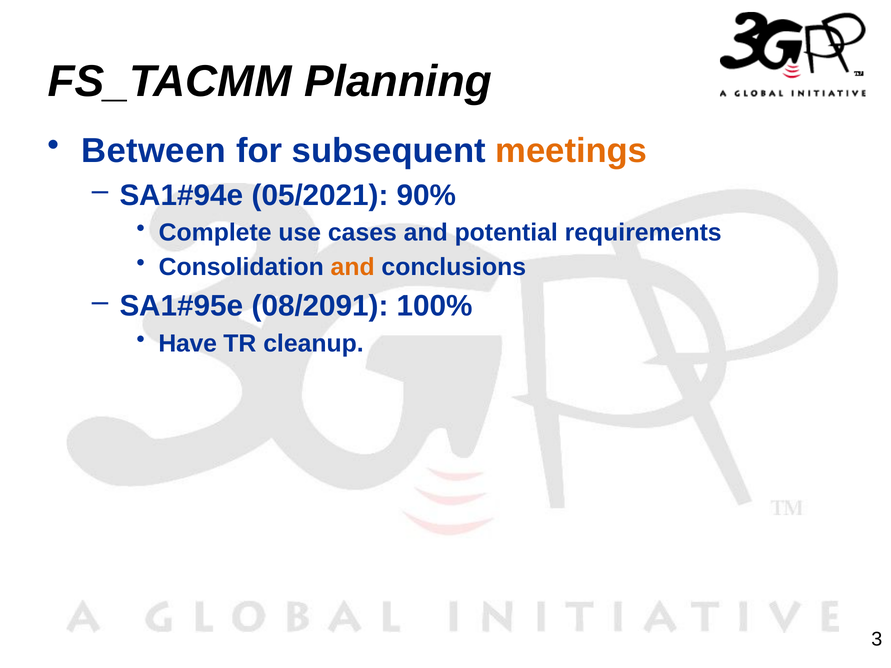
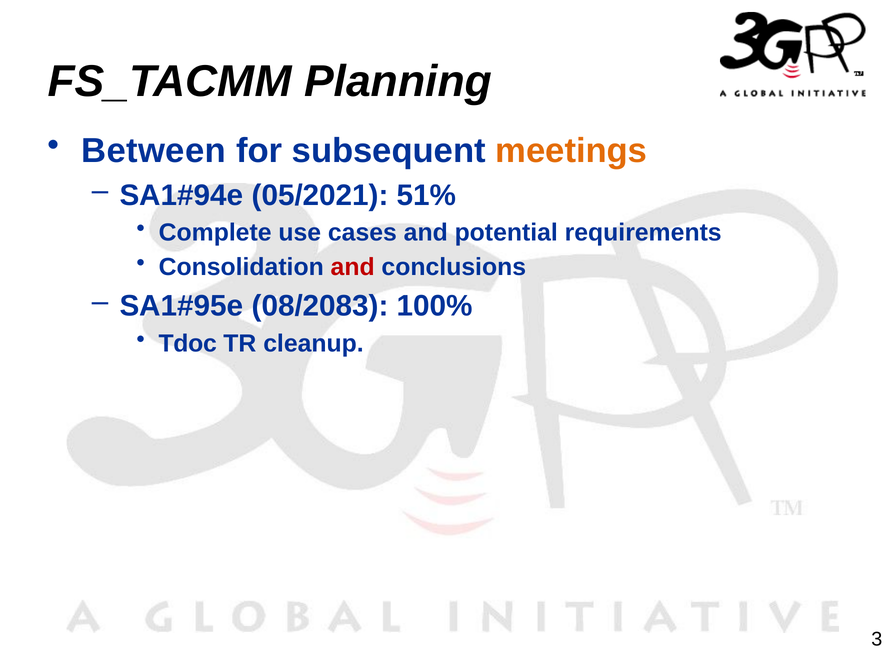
90%: 90% -> 51% (427, 195)
and colour: orange -> red (353, 267)
08/2091: 08/2091 -> 08/2083 (320, 306)
Have: Have -> Tdoc (188, 343)
